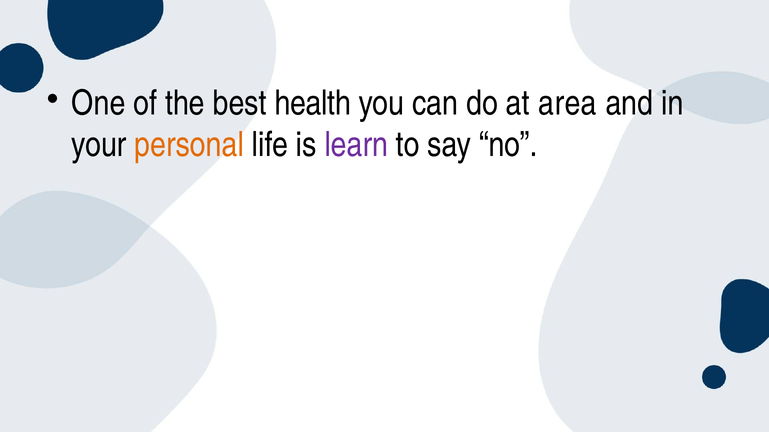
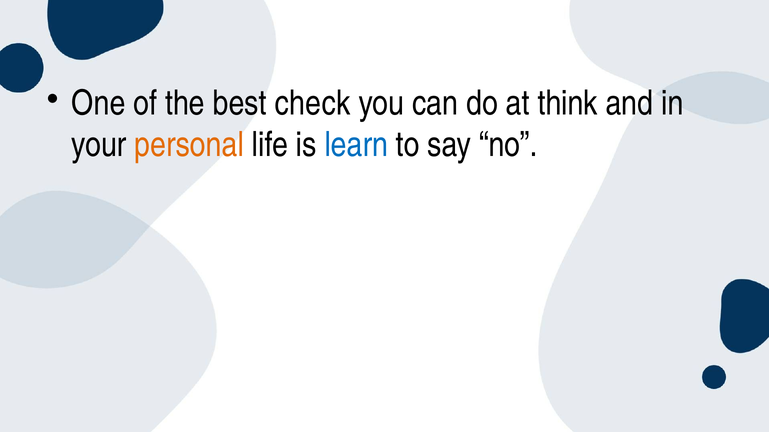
health: health -> check (313, 103)
area: area -> think (568, 103)
learn colour: purple -> blue (356, 145)
